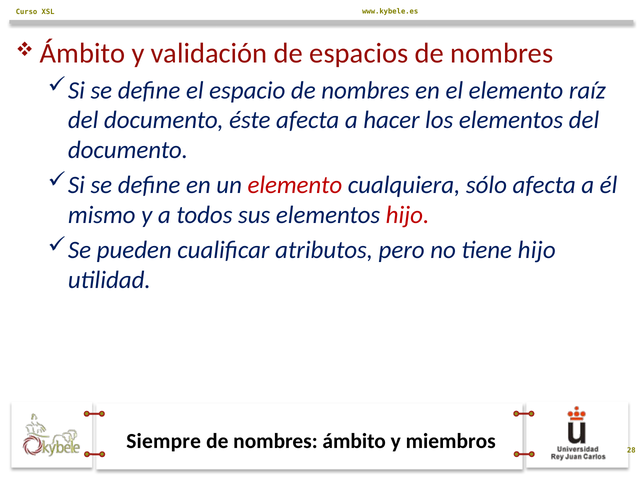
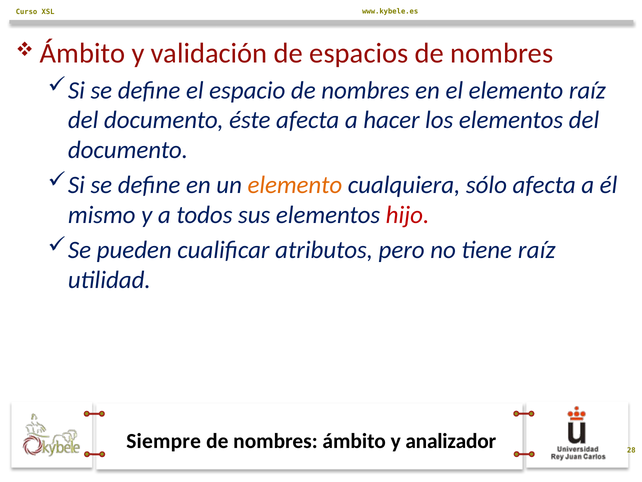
elemento colour: red -> orange (295, 185)
tiene hijo: hijo -> raíz (537, 250)
miembros: miembros -> analizador (451, 441)
